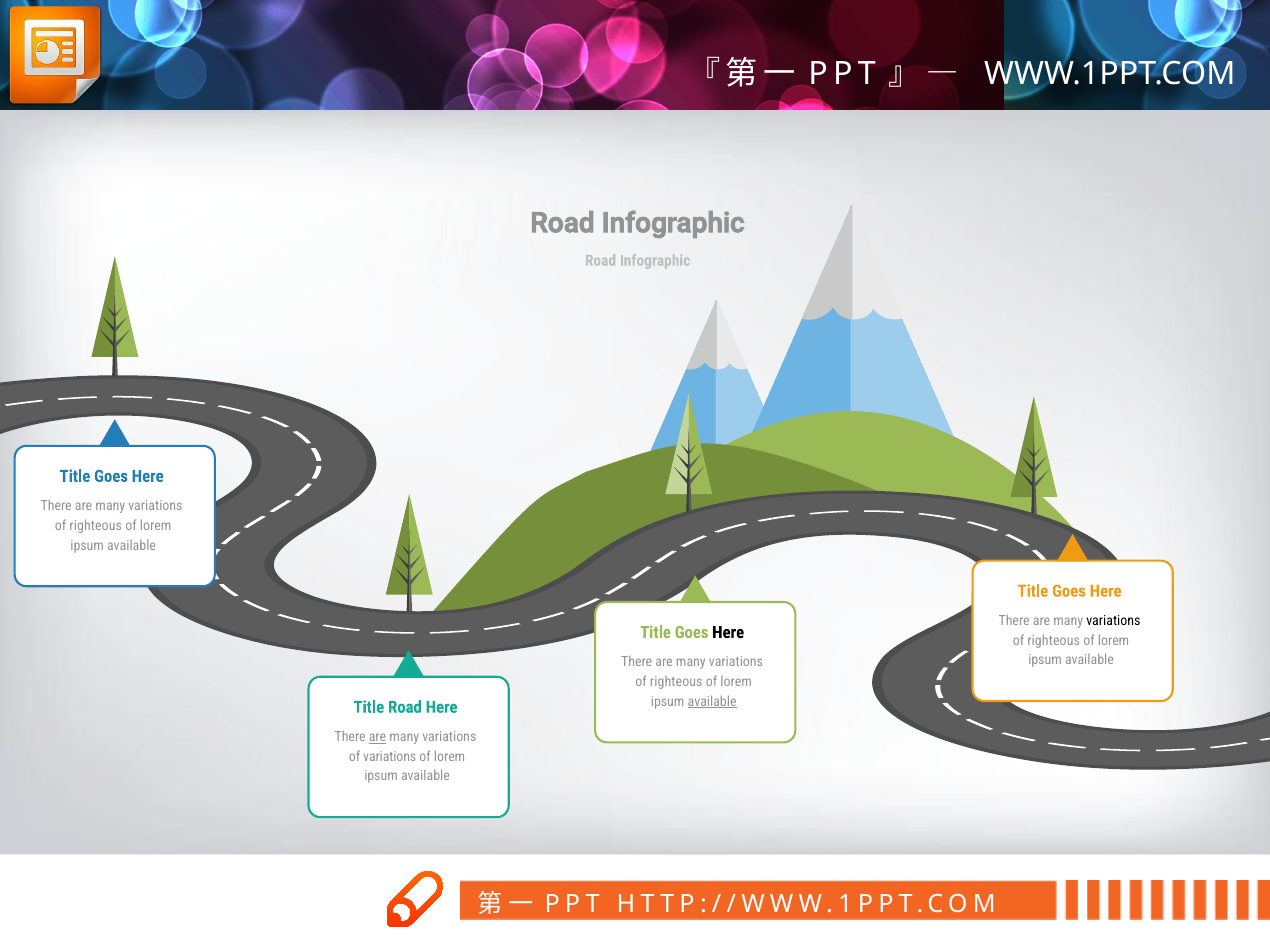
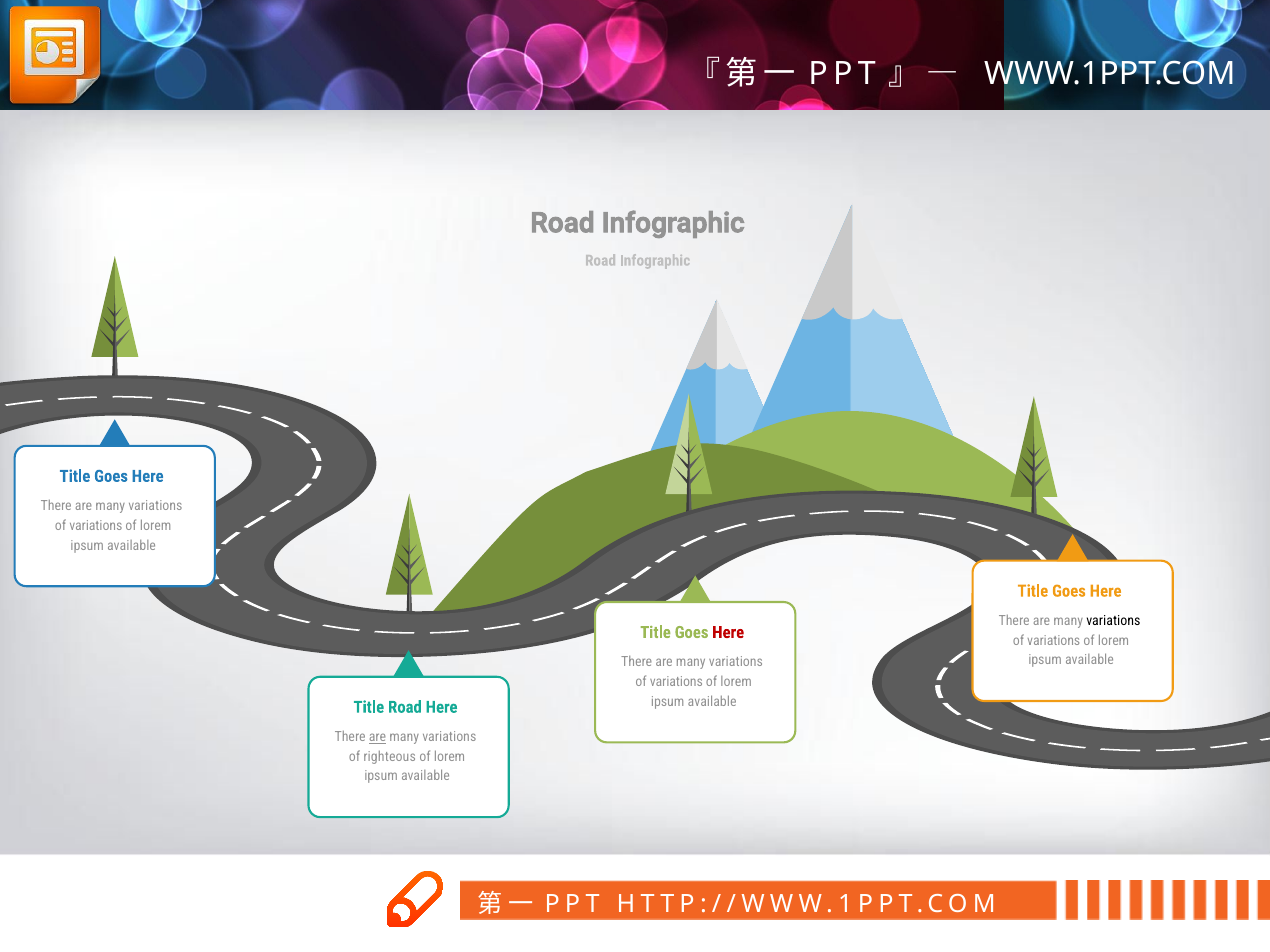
righteous: righteous -> variations (96, 526)
Here colour: black -> red (728, 633)
righteous: righteous -> variations (1054, 641)
righteous: righteous -> variations (676, 682)
available underline: present -> none (712, 702)
of variations: variations -> righteous (390, 757)
